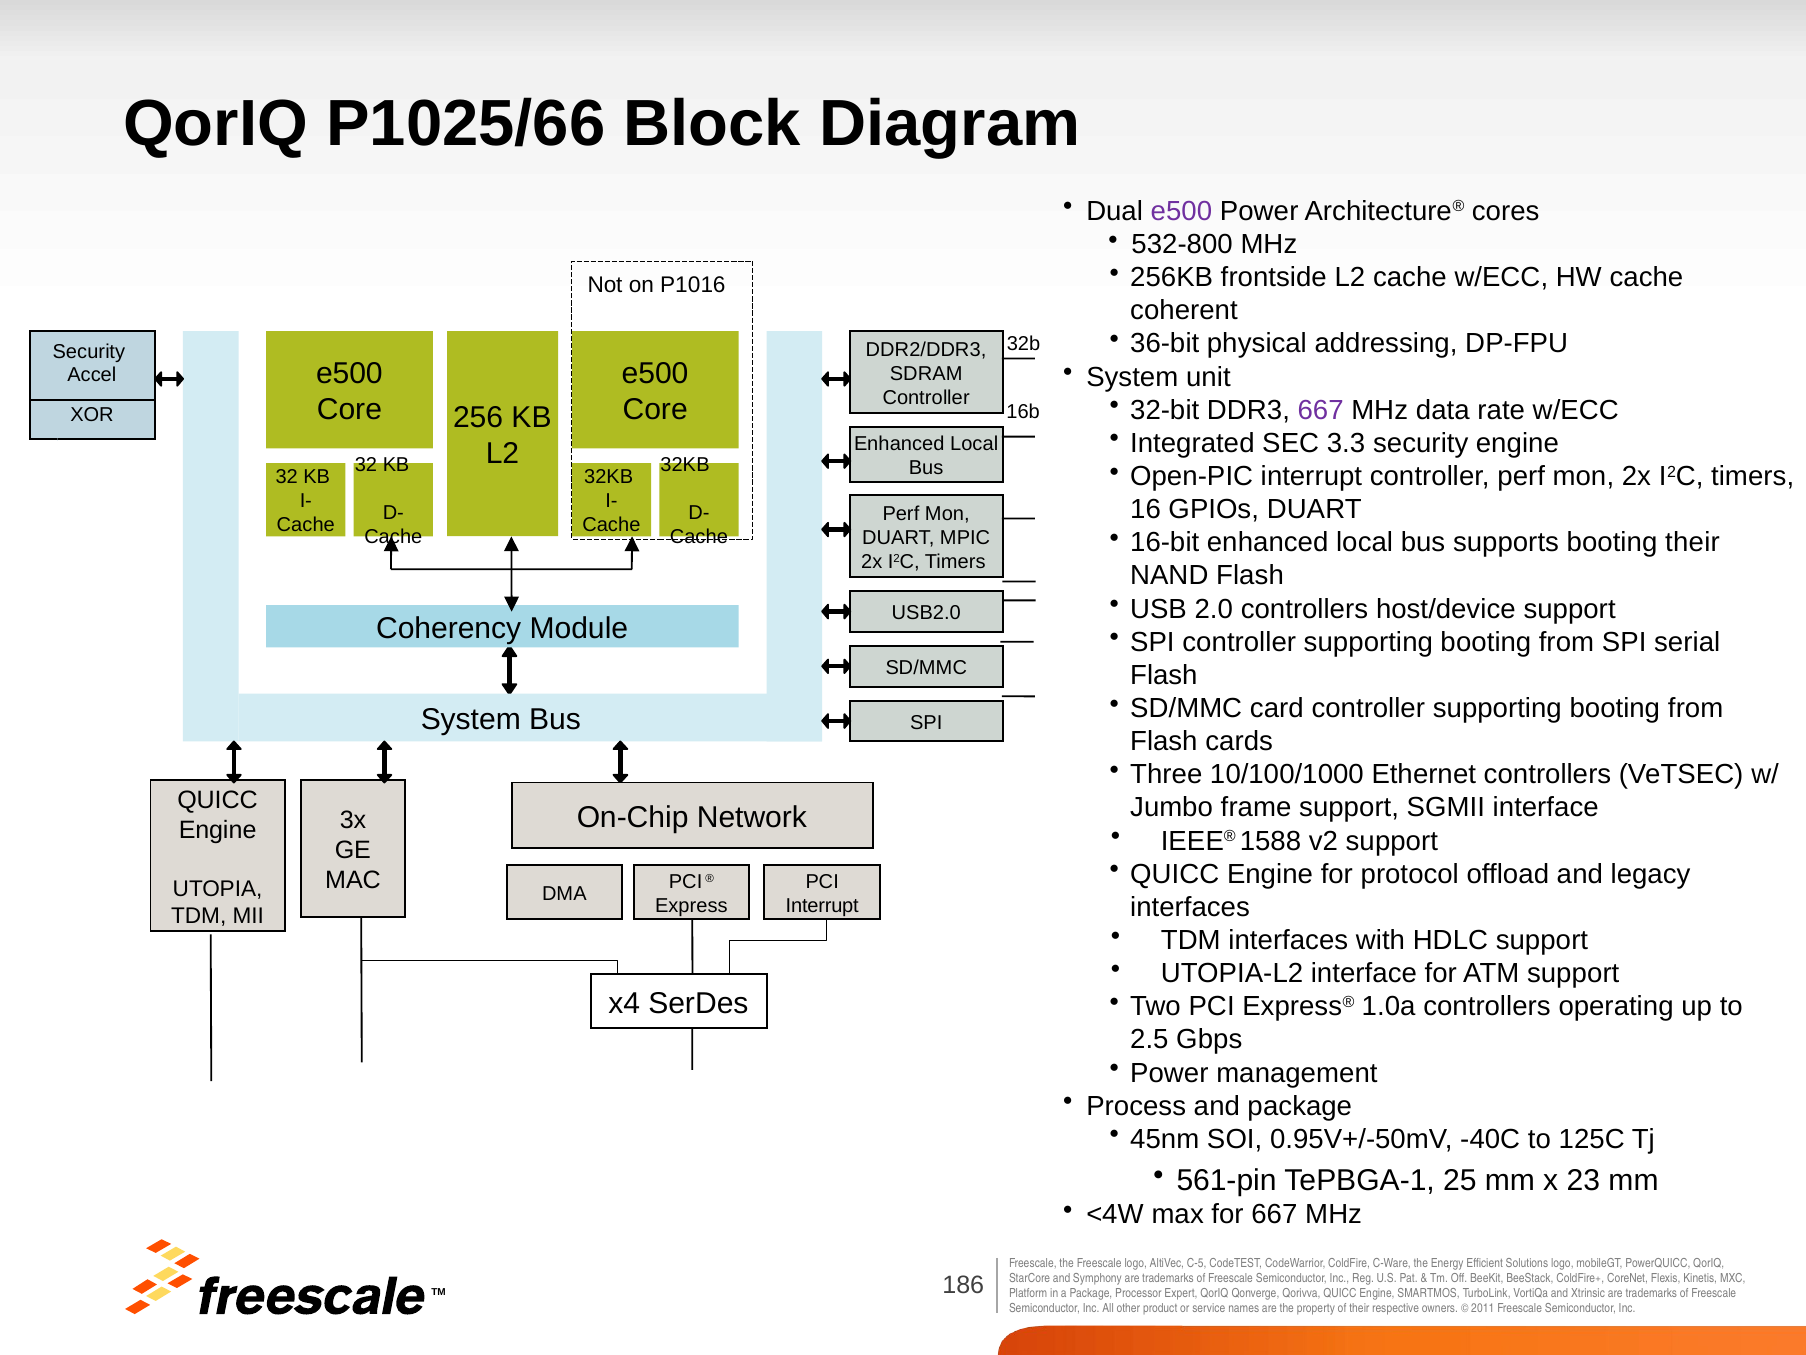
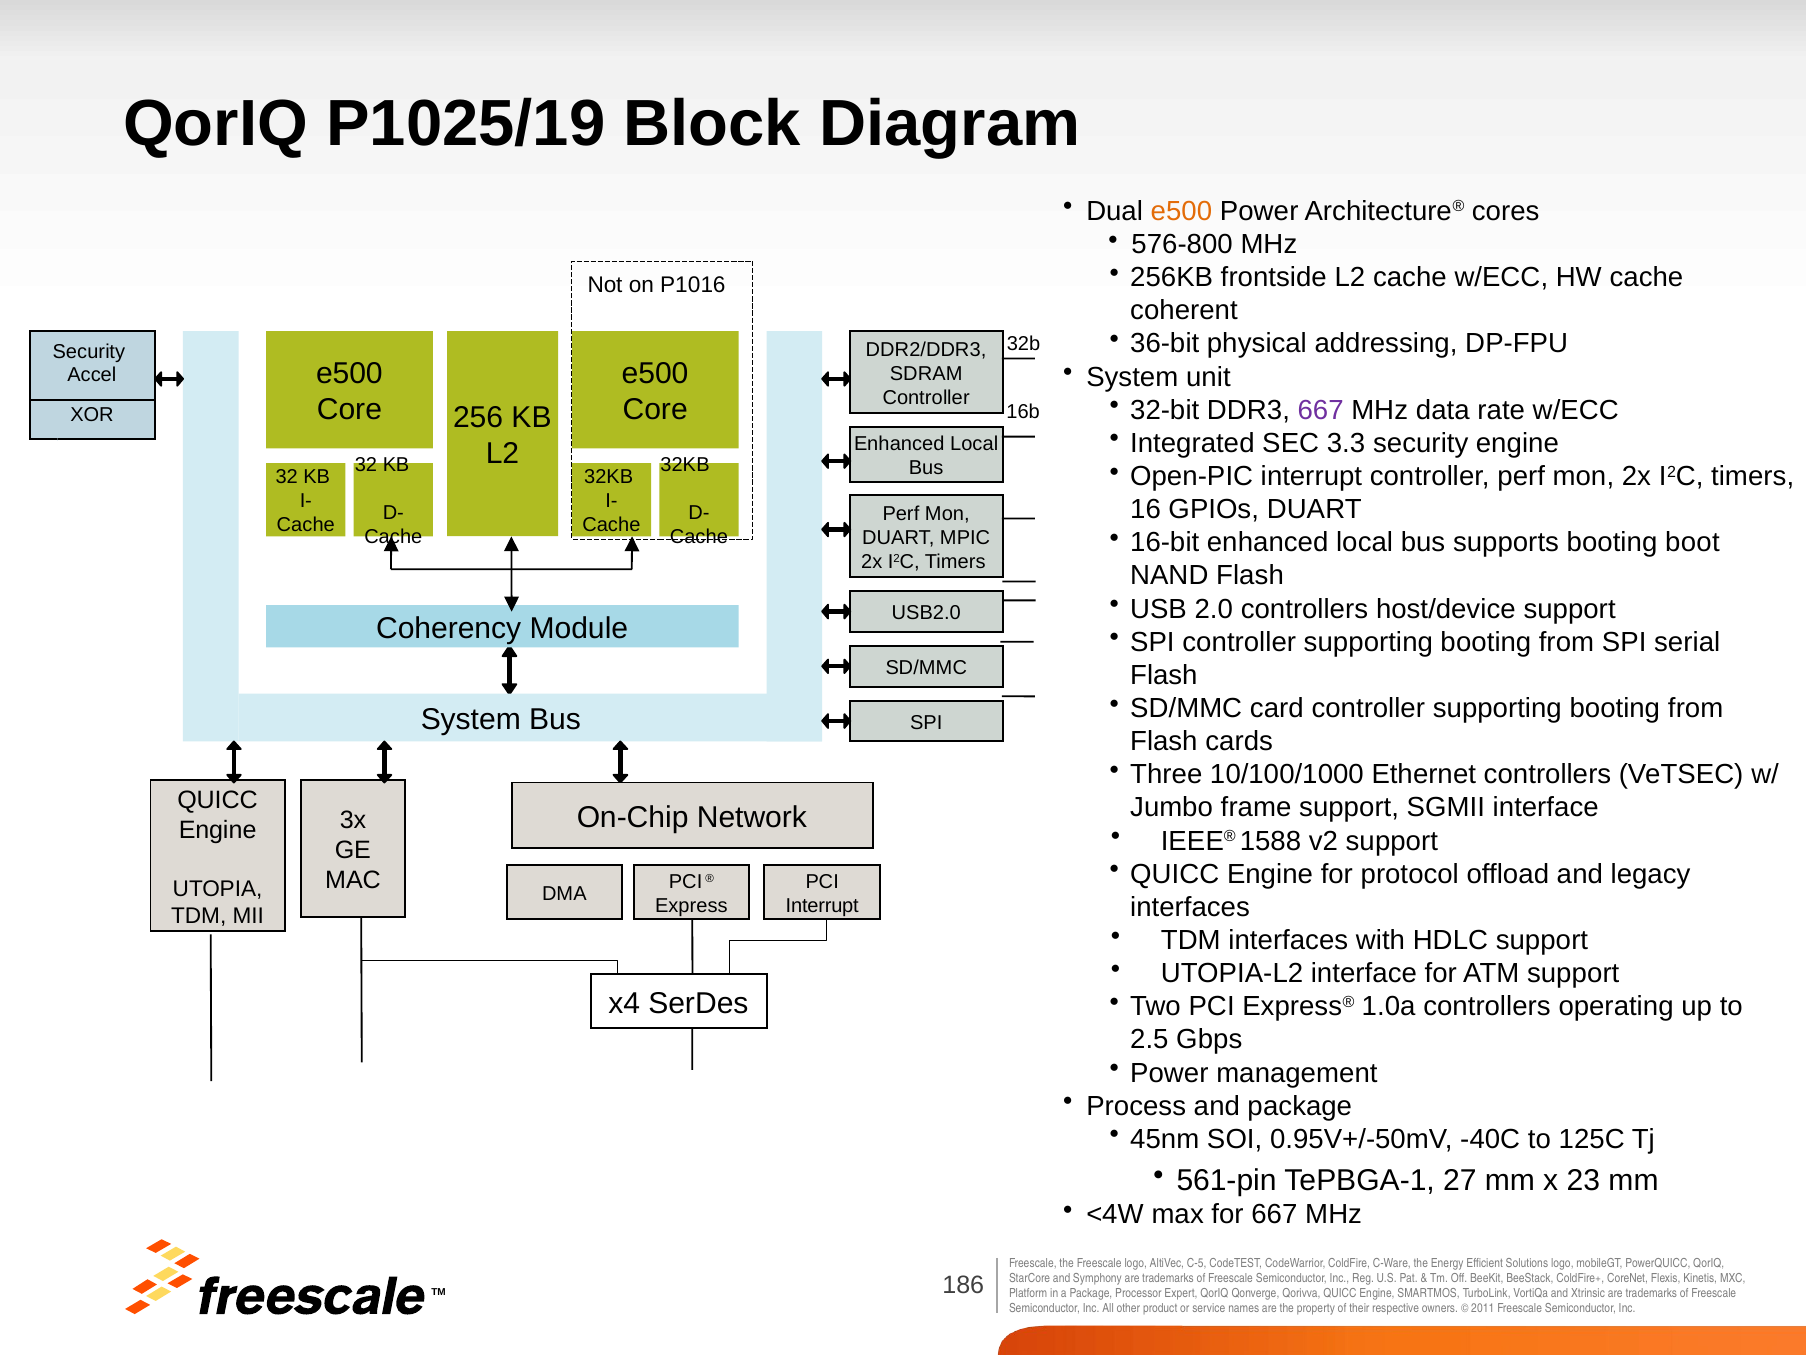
P1025/66: P1025/66 -> P1025/19 (466, 124)
e500 colour: purple -> orange (1181, 211)
532-800: 532-800 -> 576-800 (1182, 244)
booting their: their -> boot (1692, 542)
25: 25 -> 27 (1460, 1180)
